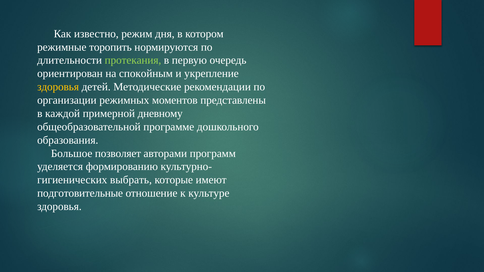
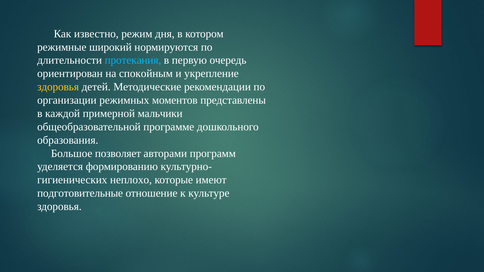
торопить: торопить -> широкий (110, 47)
протекания colour: light green -> light blue (133, 60)
дневному: дневному -> мальчики (160, 114)
выбрать: выбрать -> неплохо (131, 180)
